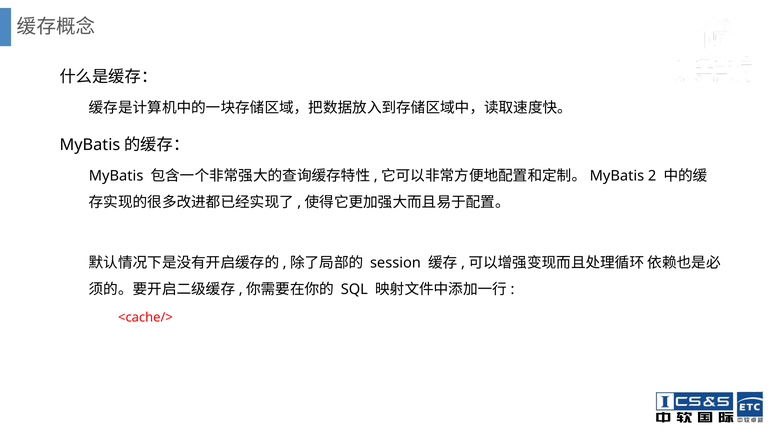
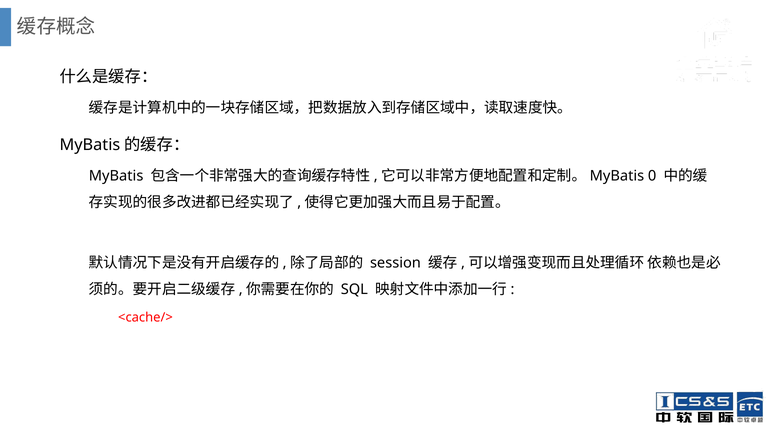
2: 2 -> 0 (652, 176)
